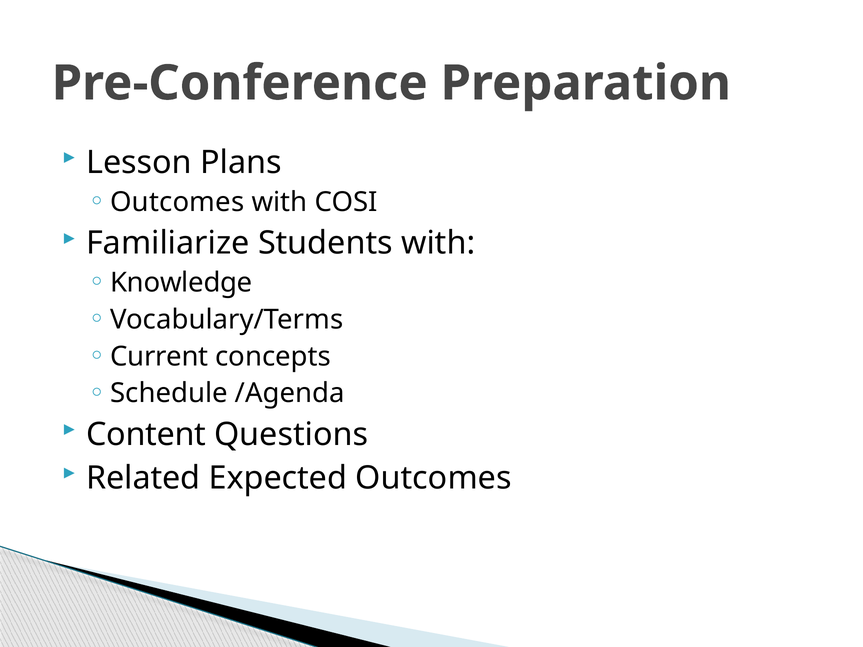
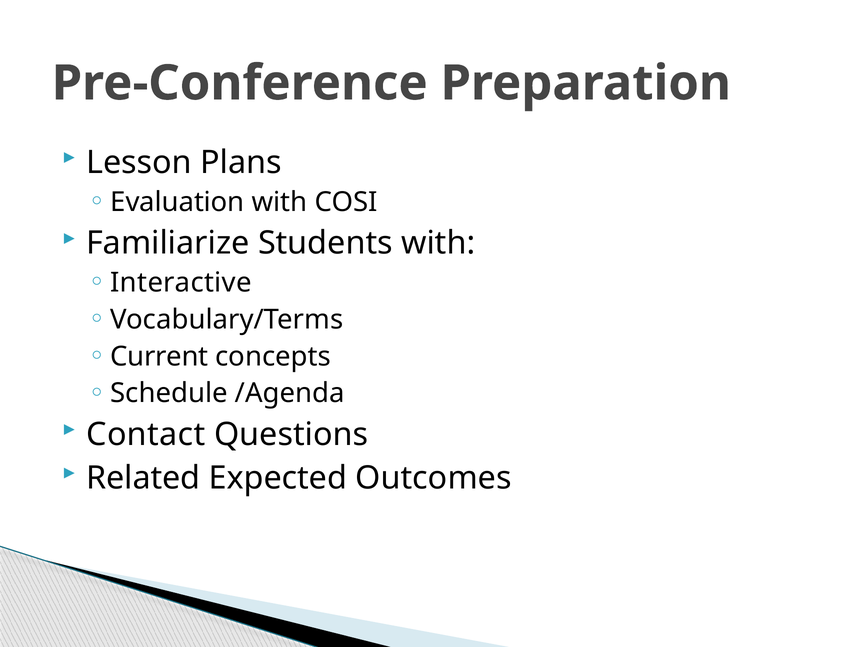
Outcomes: Outcomes -> Evaluation (177, 202)
Knowledge: Knowledge -> Interactive (181, 283)
Content: Content -> Contact (146, 435)
